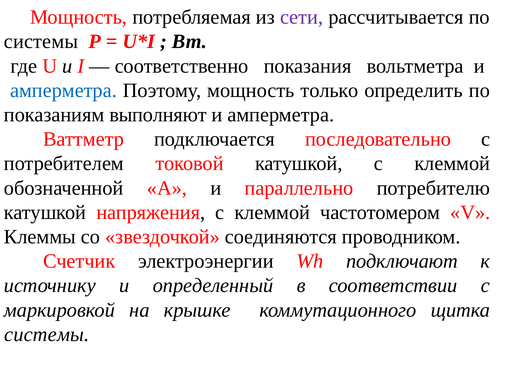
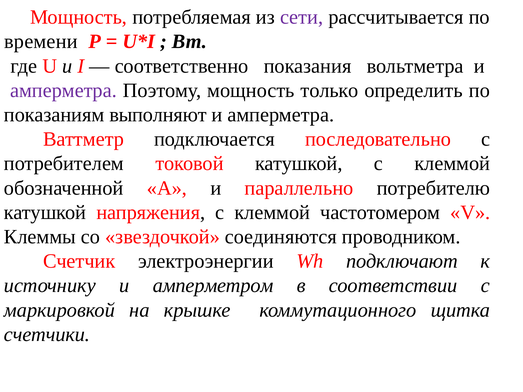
системы: системы -> времени (41, 42)
амперметра colour: blue -> purple (63, 90)
определенный: определенный -> амперметром (213, 286)
системы: системы -> счетчики (47, 335)
